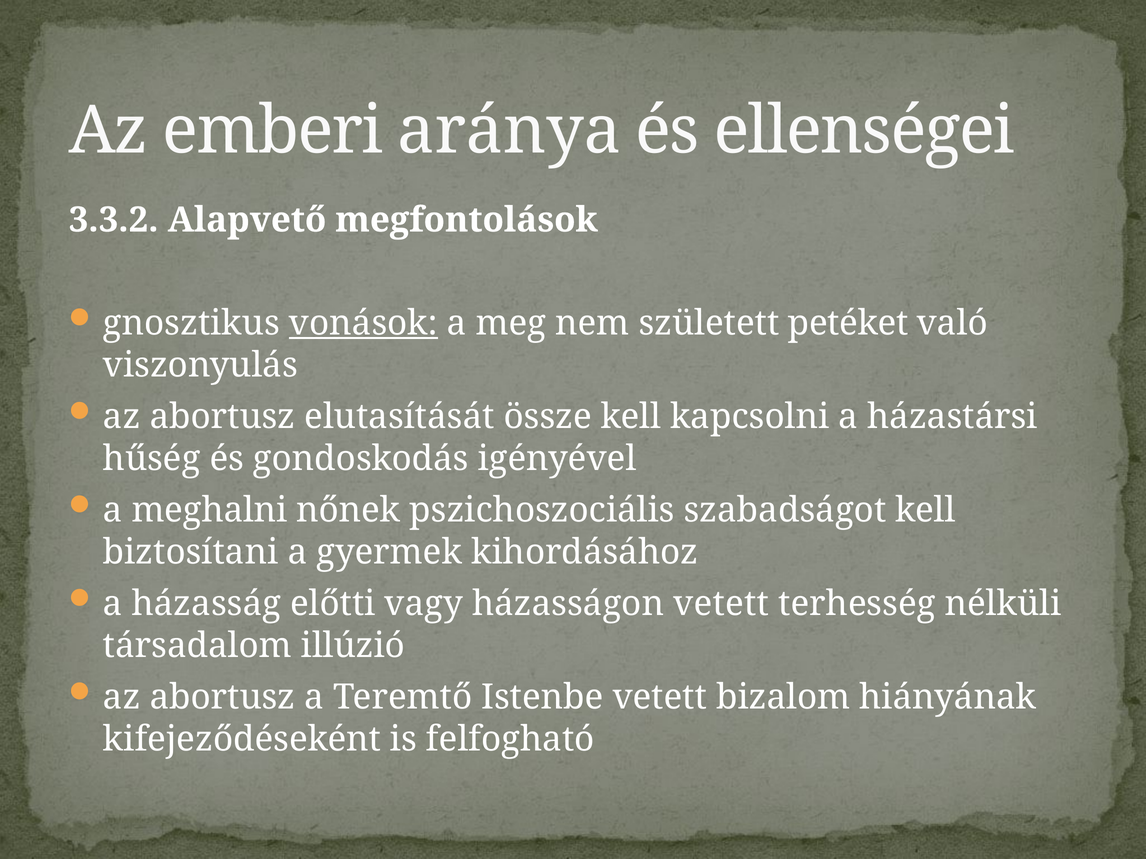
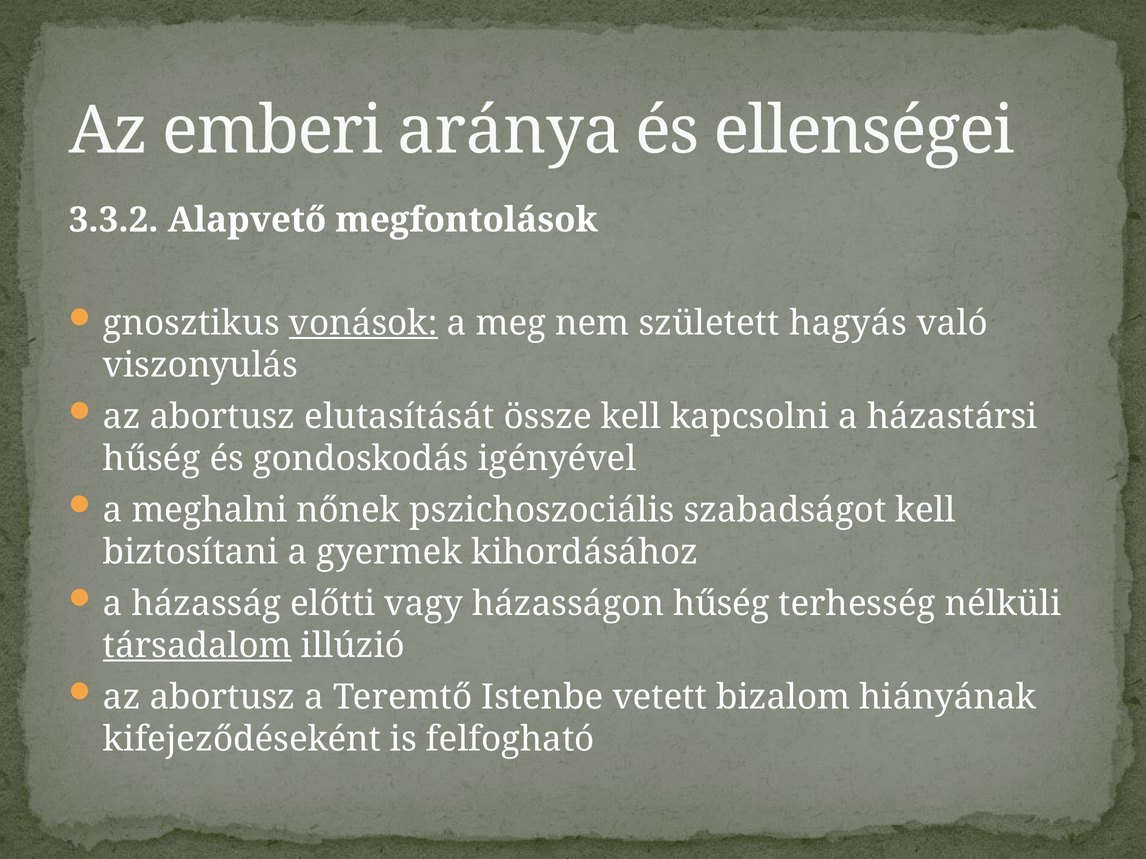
petéket: petéket -> hagyás (848, 323)
házasságon vetett: vetett -> hűség (721, 604)
társadalom underline: none -> present (197, 646)
